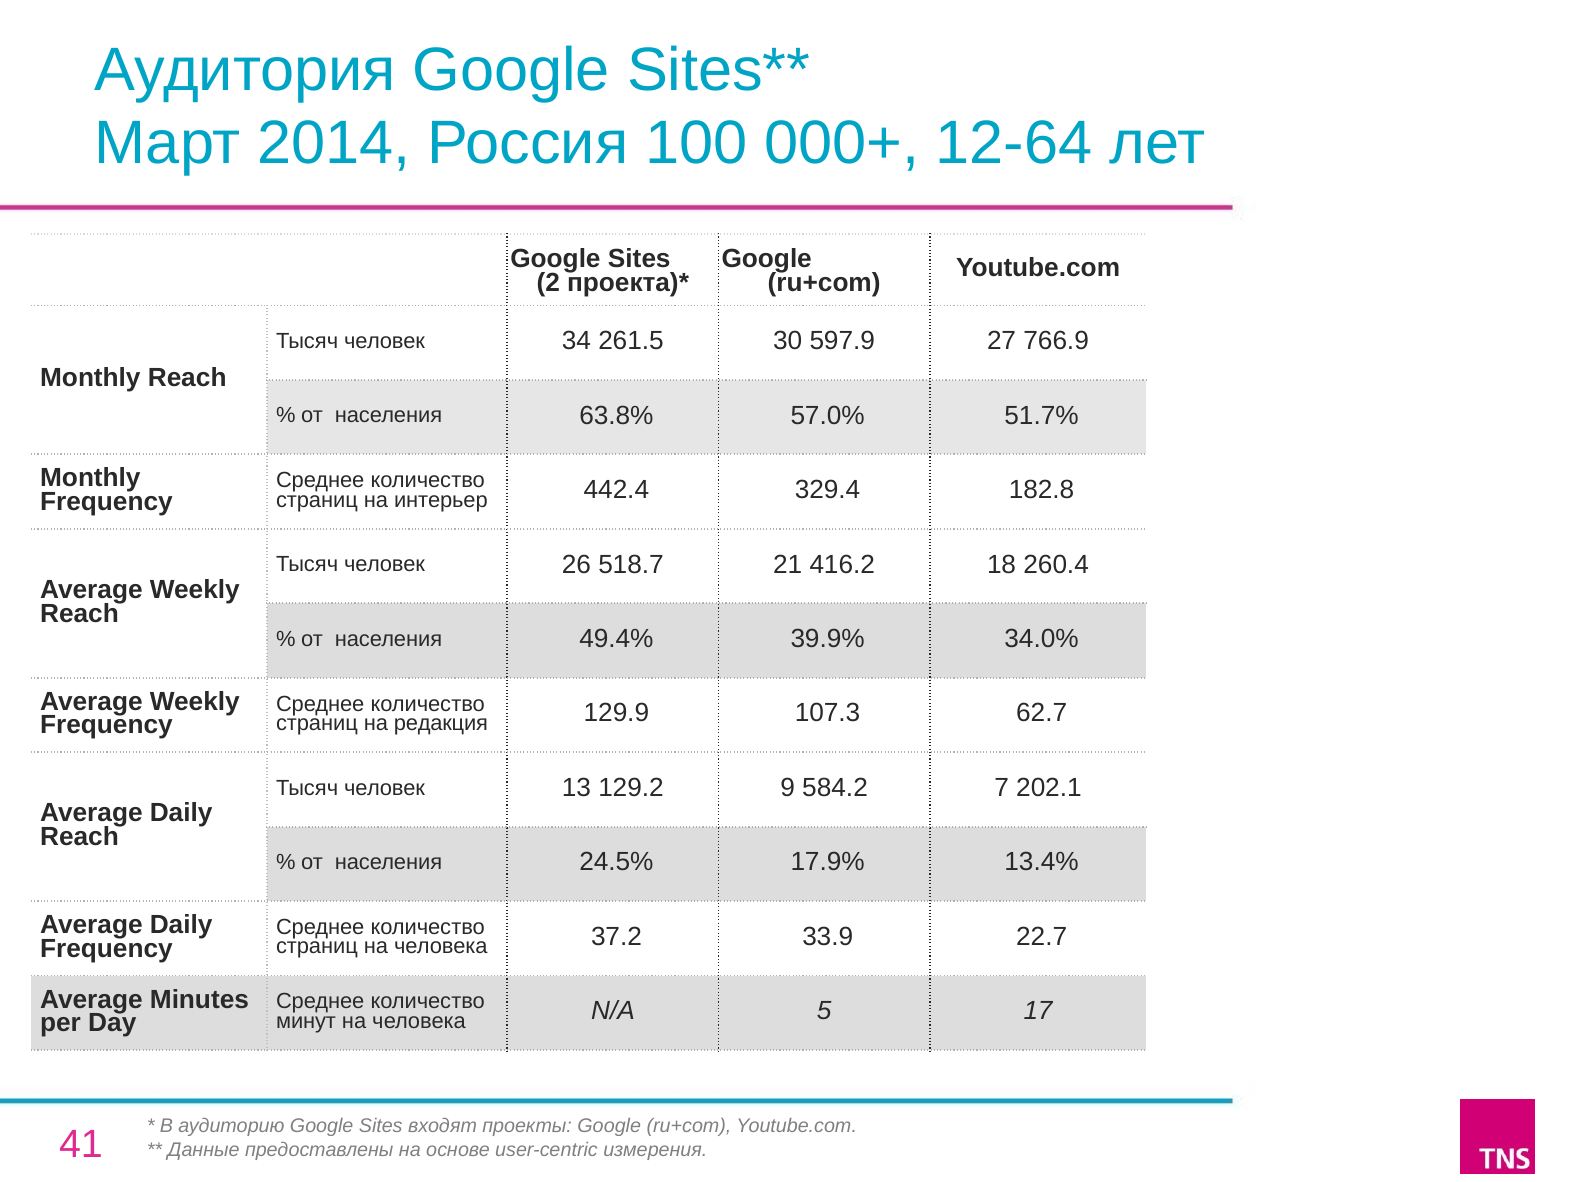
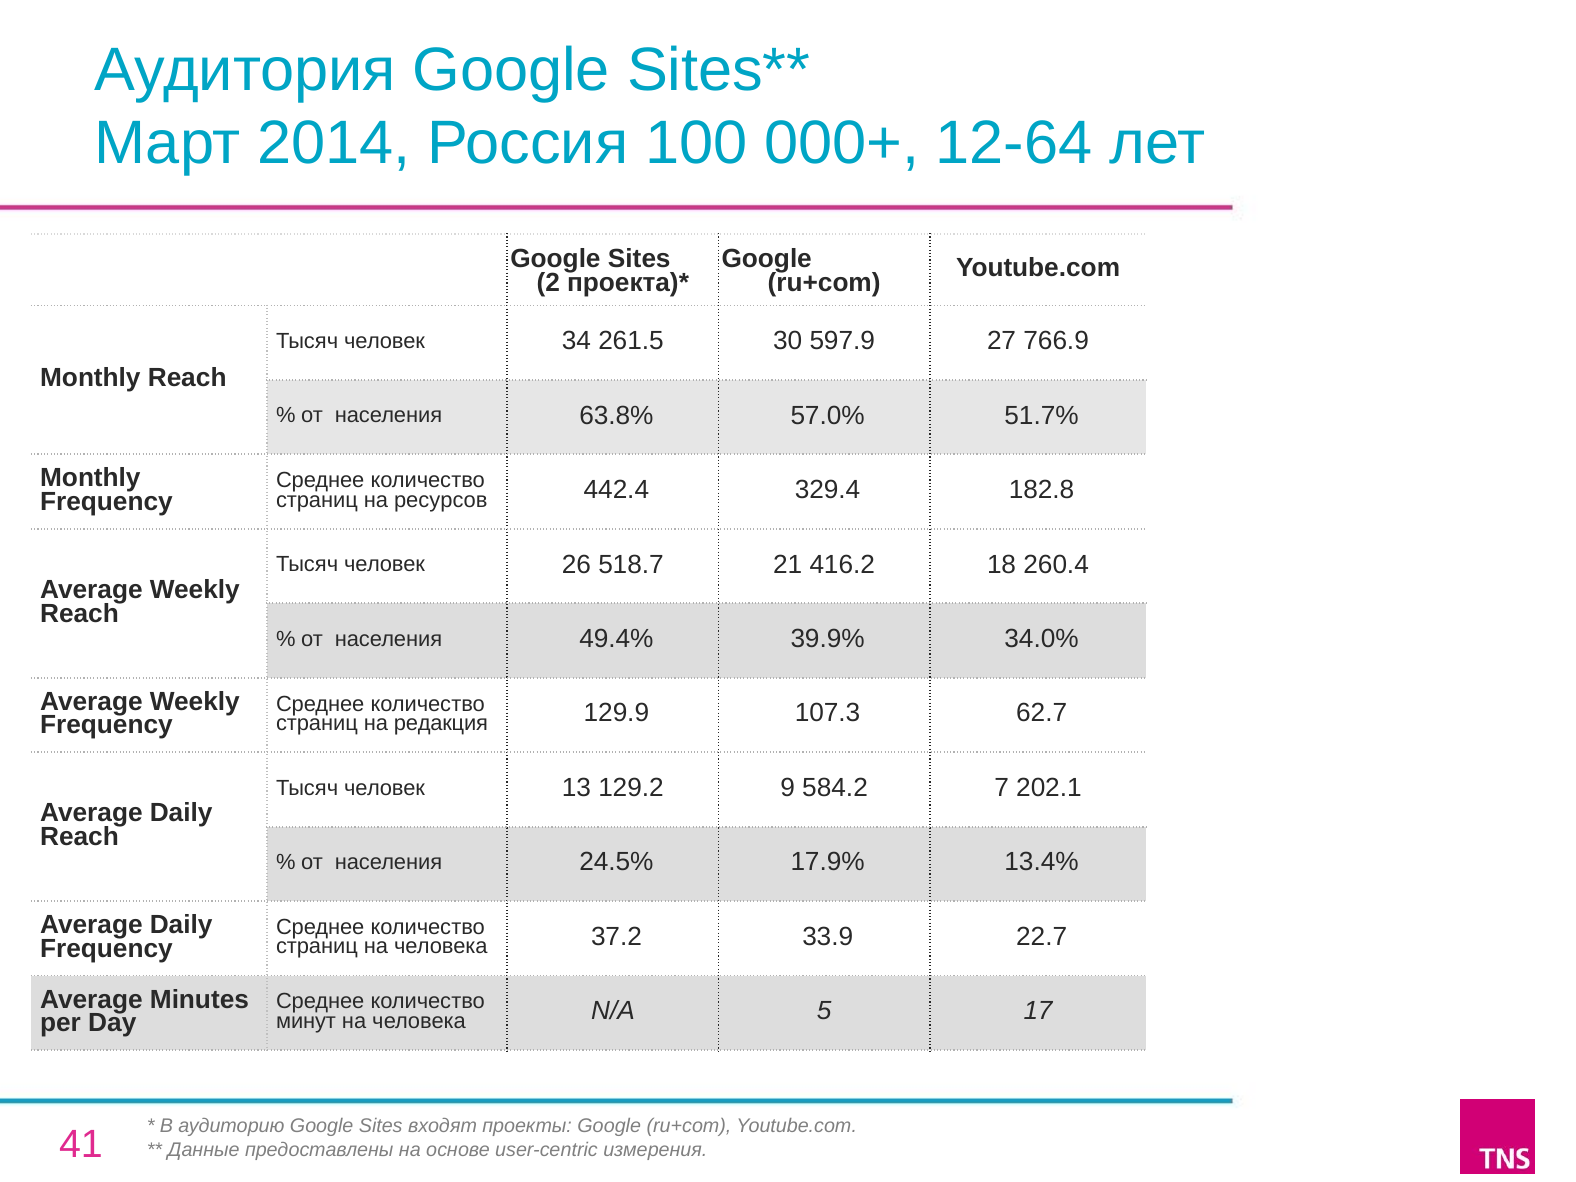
интерьер: интерьер -> ресурсов (441, 500)
